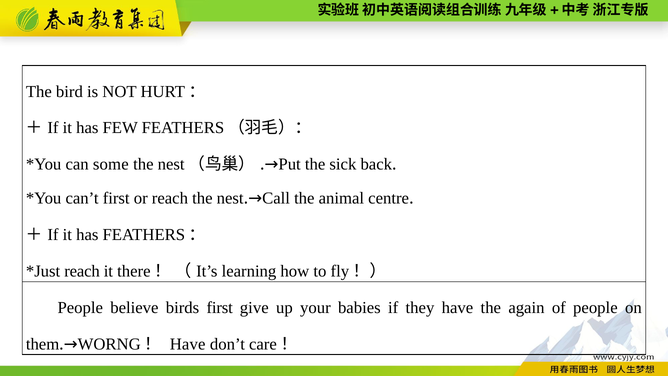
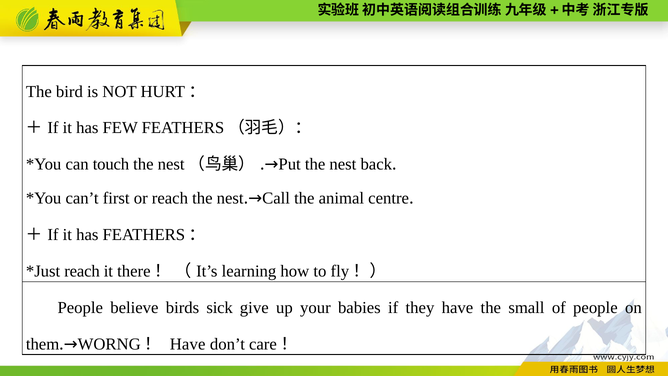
some: some -> touch (111, 164)
sick: sick -> nest (343, 164)
birds first: first -> sick (220, 307)
again: again -> small (526, 307)
